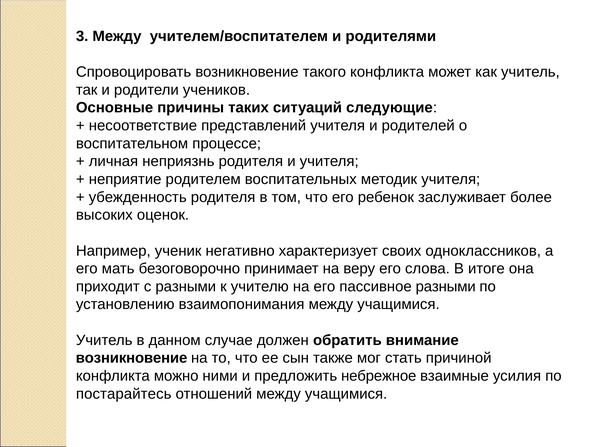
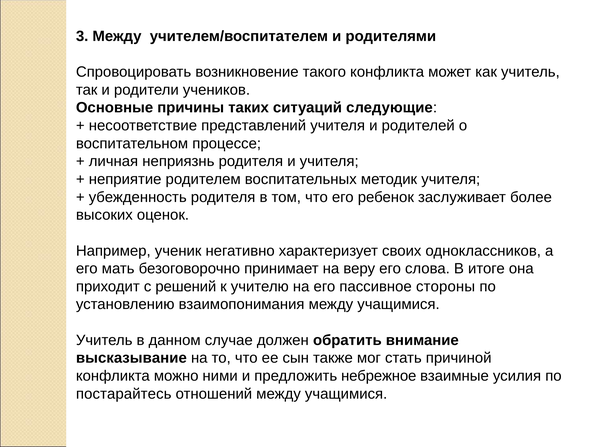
с разными: разными -> решений (186, 287)
пассивное разными: разными -> стороны (446, 287)
возникновение: возникновение -> высказывание (131, 359)
